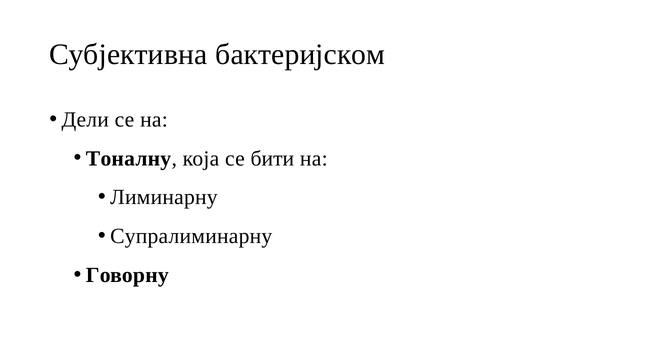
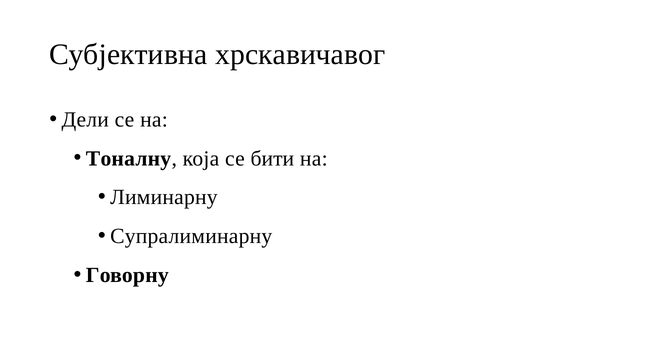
бактеријском: бактеријском -> хрскавичавог (300, 54)
